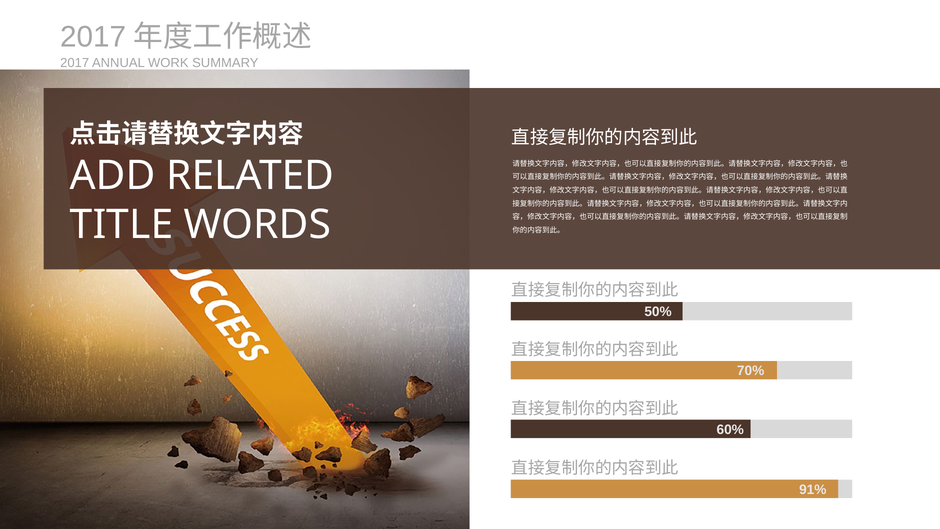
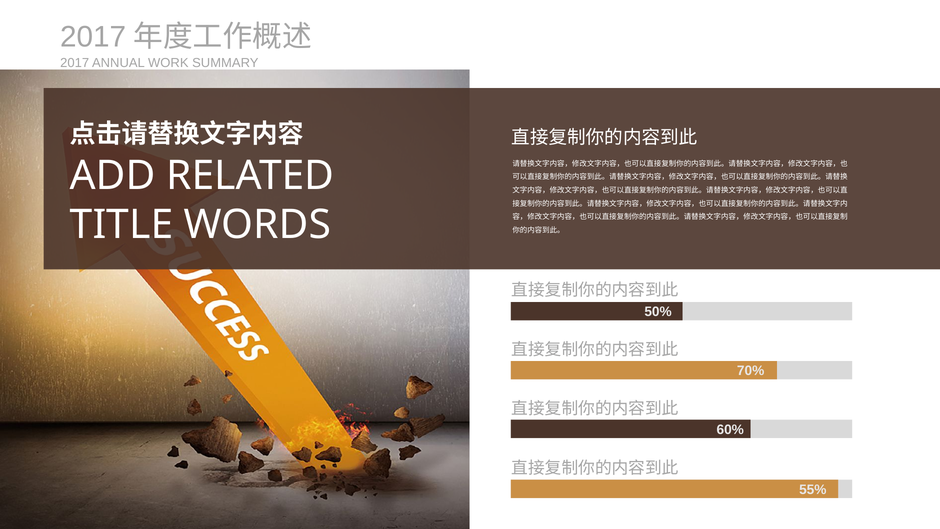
91%: 91% -> 55% (813, 489)
